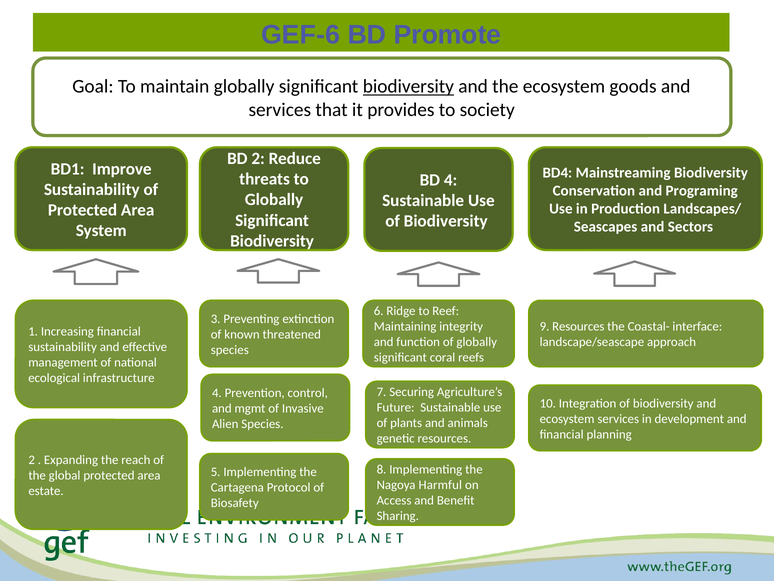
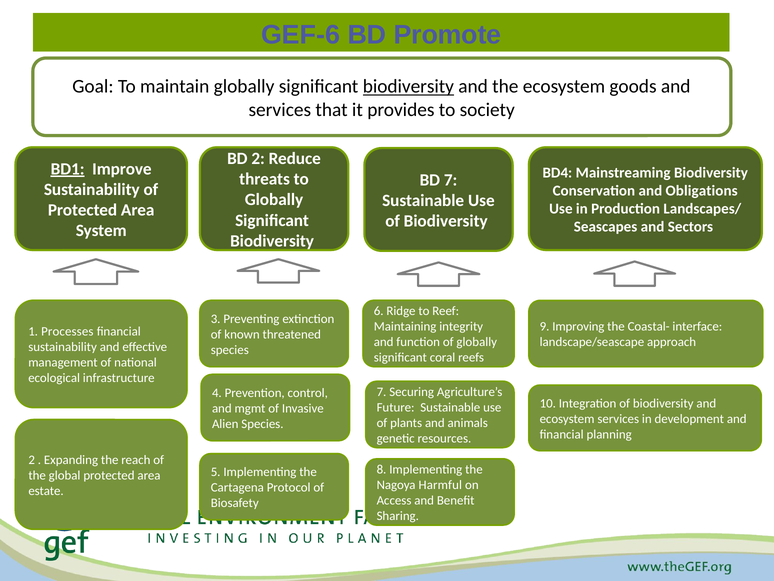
BD1 underline: none -> present (68, 169)
BD 4: 4 -> 7 (451, 180)
Programing: Programing -> Obligations (702, 190)
9 Resources: Resources -> Improving (578, 326)
Increasing: Increasing -> Processes (67, 331)
